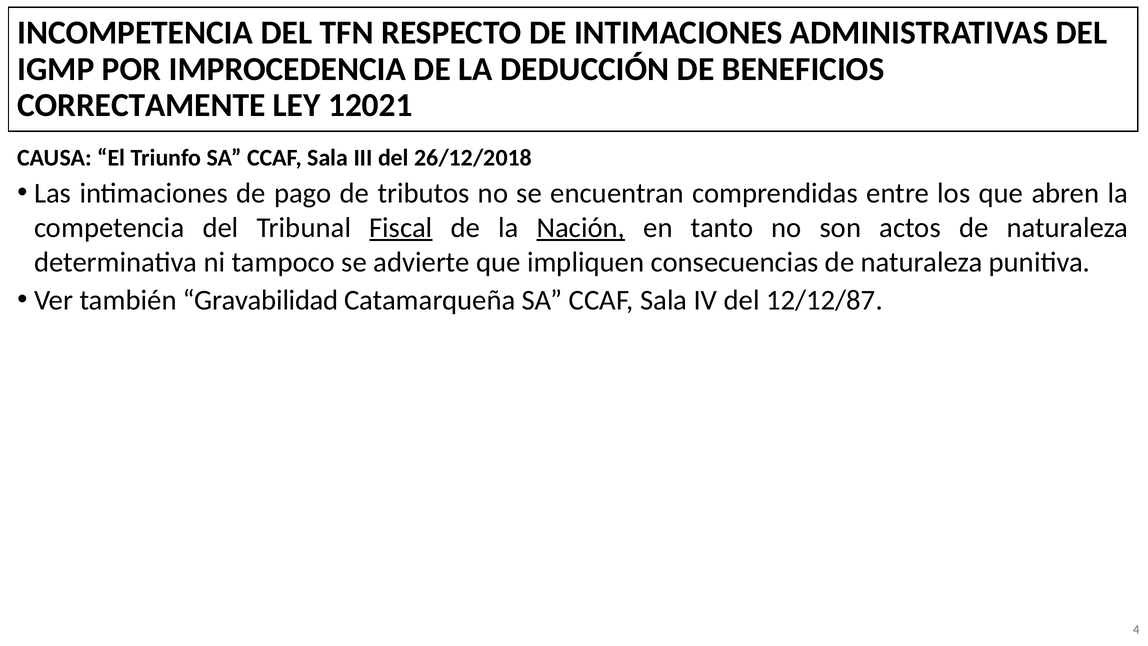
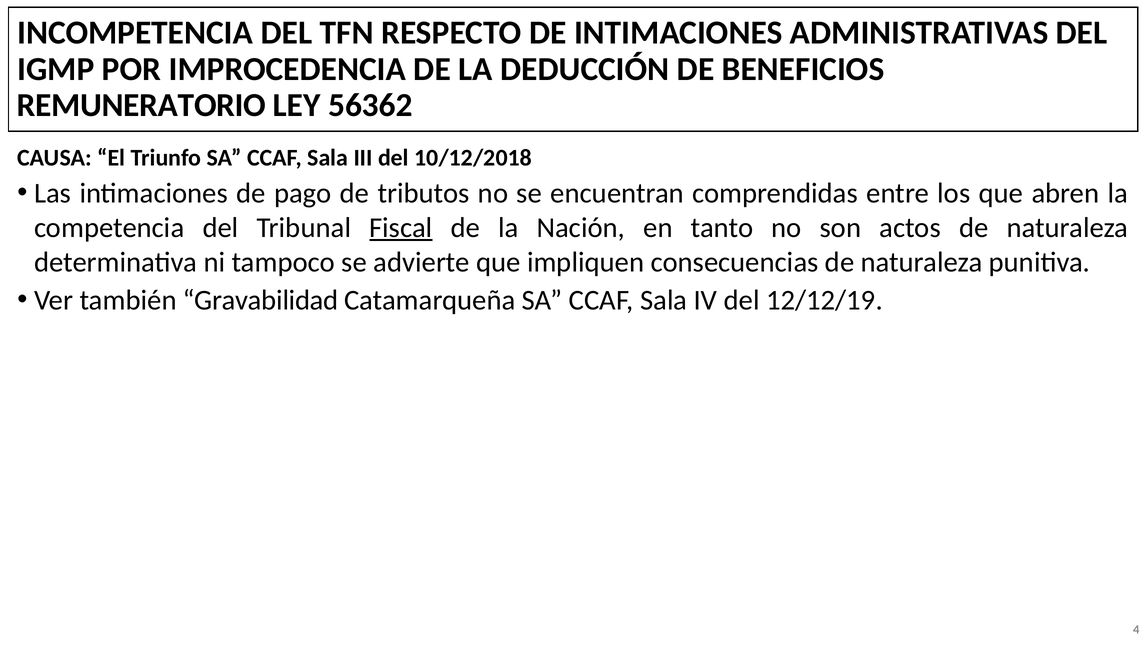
CORRECTAMENTE: CORRECTAMENTE -> REMUNERATORIO (141, 105)
12021: 12021 -> 56362 (370, 105)
26/12/2018: 26/12/2018 -> 10/12/2018 (473, 158)
Nación underline: present -> none (581, 228)
12/12/87: 12/12/87 -> 12/12/19 (824, 300)
